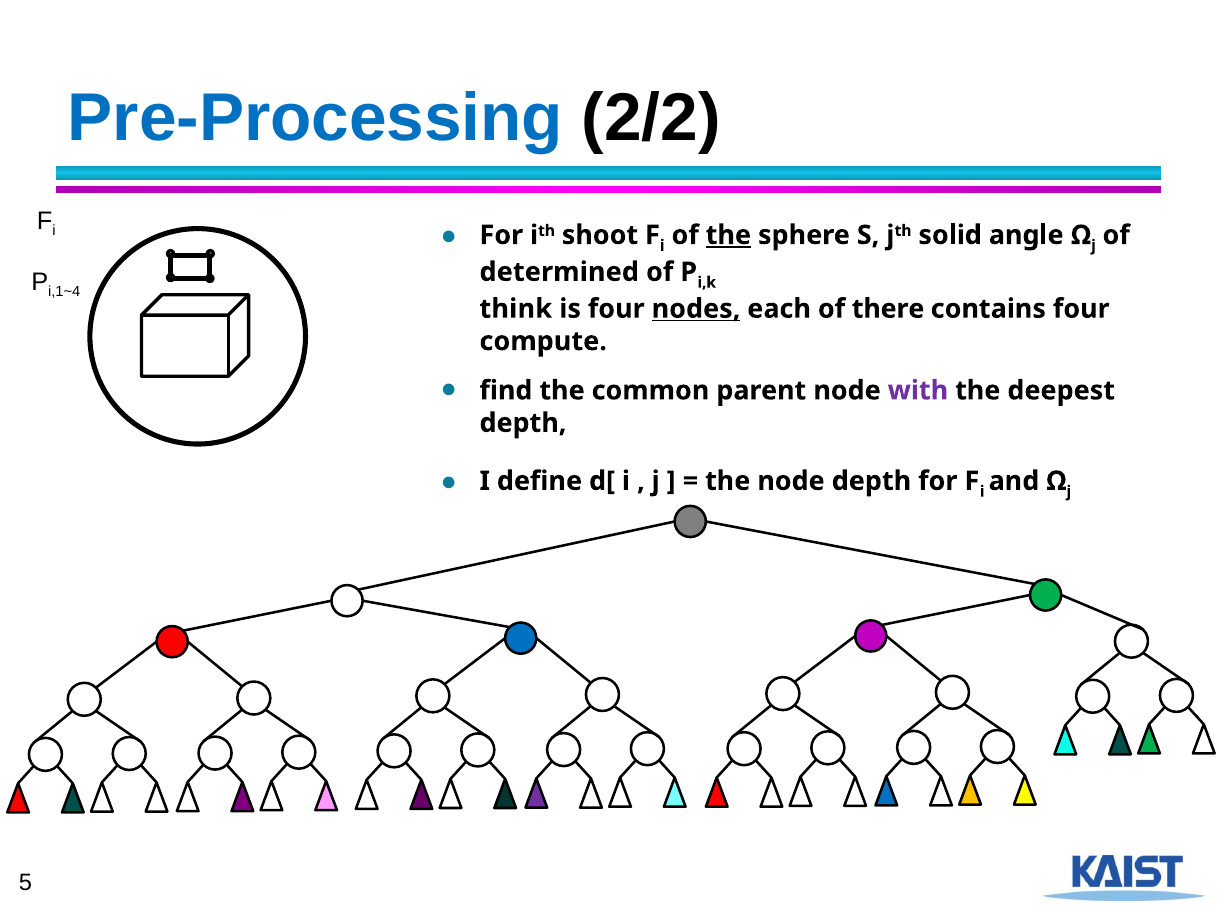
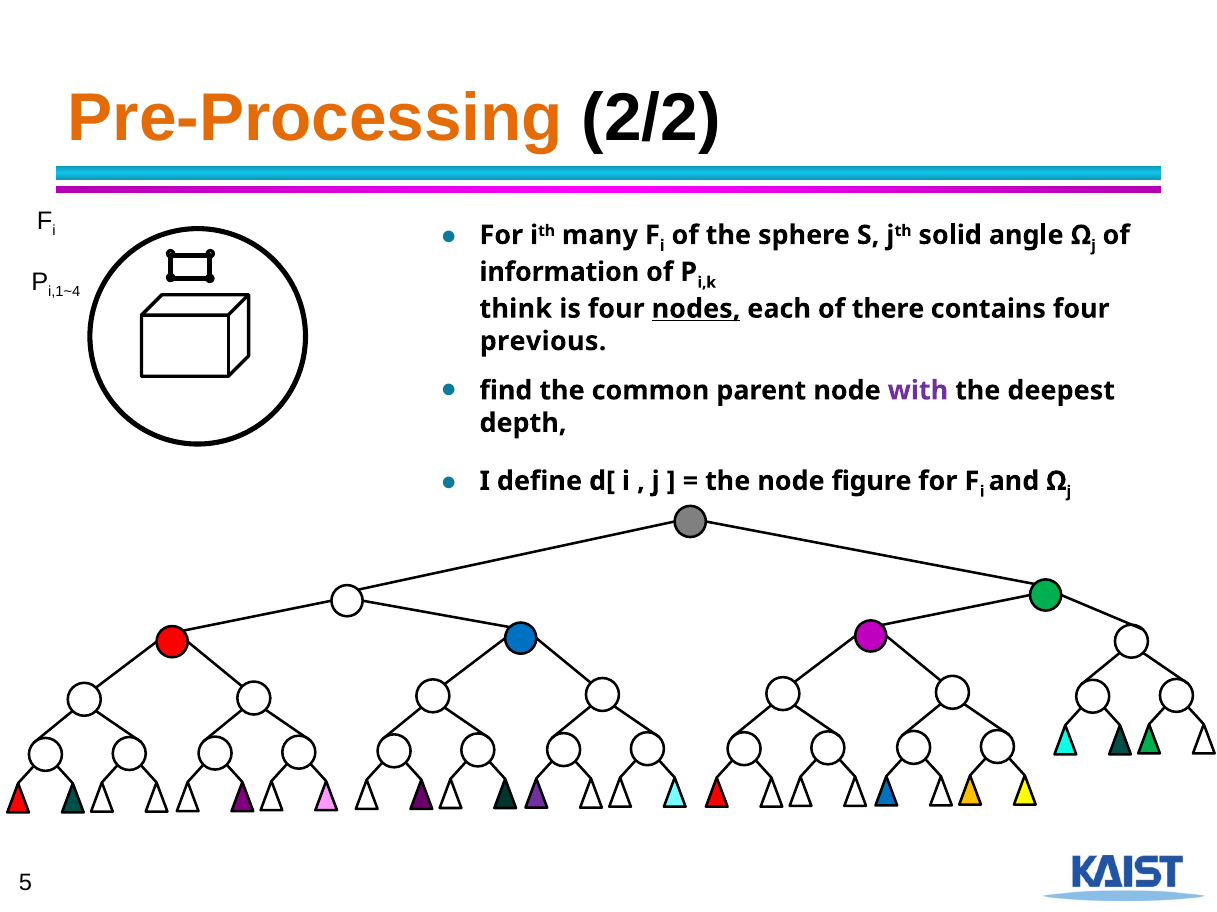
Pre-Processing colour: blue -> orange (315, 119)
shoot: shoot -> many (600, 235)
the underline: present -> none (728, 235)
determined: determined -> information (559, 272)
compute: compute -> previous (543, 342)
node depth: depth -> figure (872, 481)
